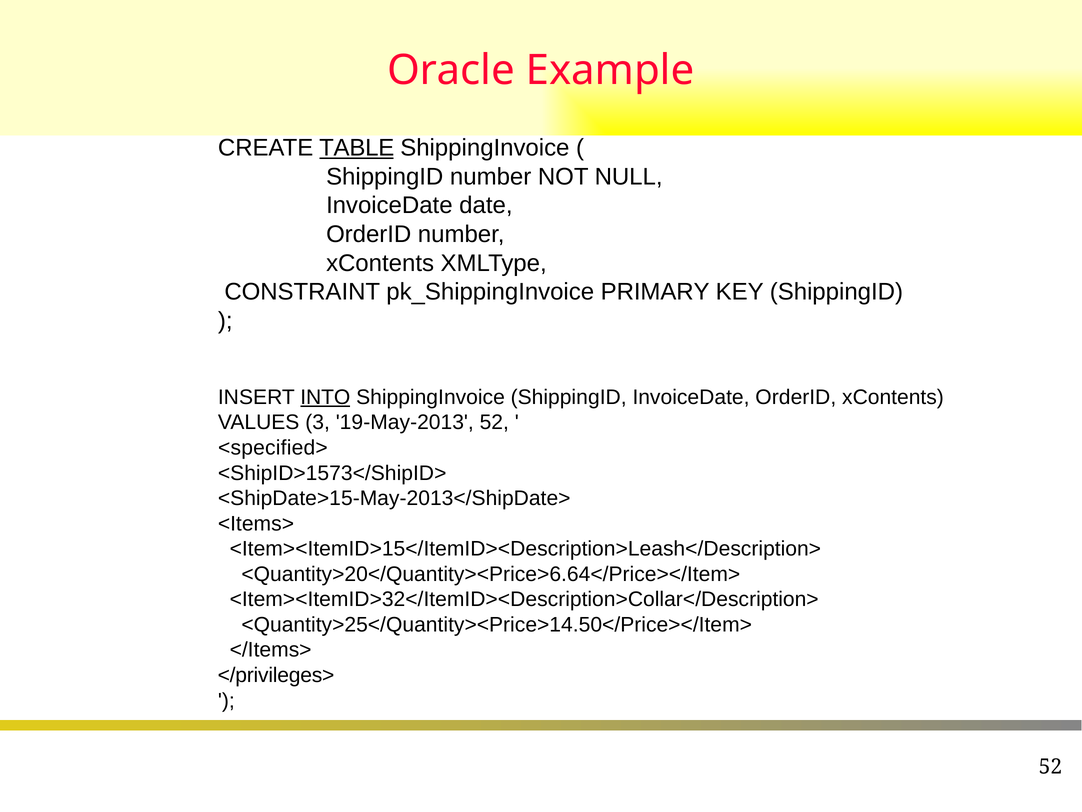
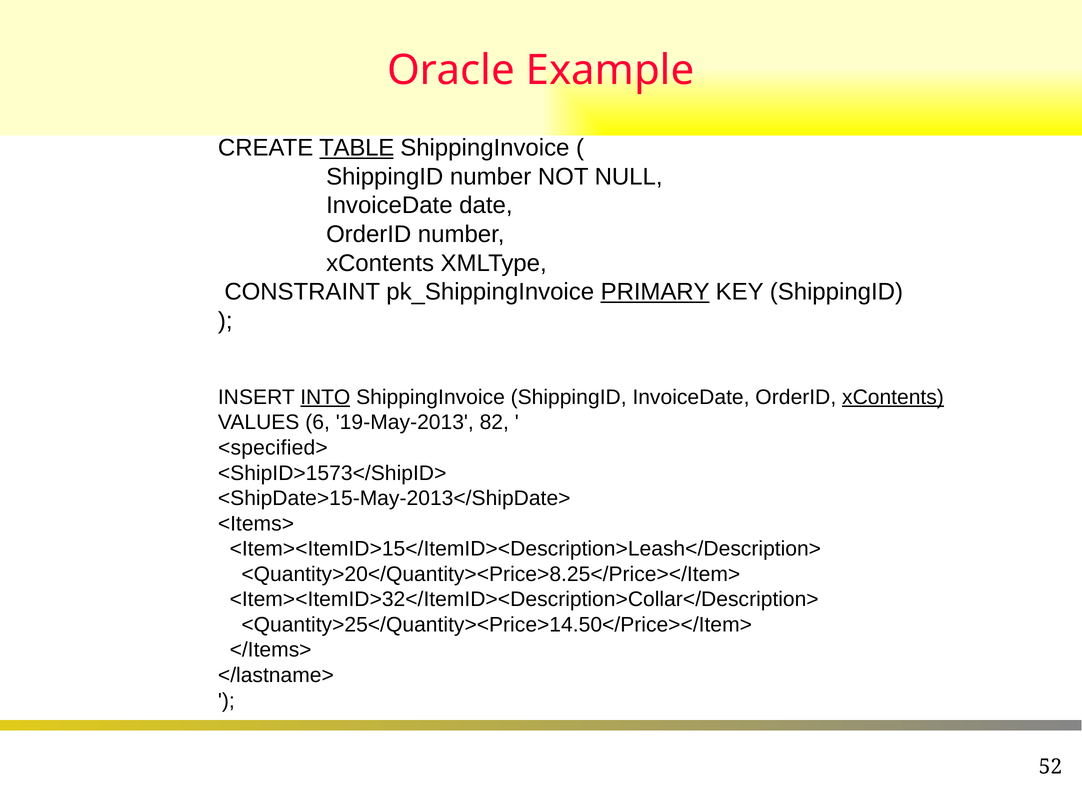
PRIMARY underline: none -> present (655, 292)
xContents underline: none -> present (893, 397)
3: 3 -> 6 (318, 422)
19-May-2013 52: 52 -> 82 (494, 422)
<Quantity>20</Quantity><Price>6.64</Price></Item>: <Quantity>20</Quantity><Price>6.64</Price></Item> -> <Quantity>20</Quantity><Price>8.25</Price></Item> (491, 574)
</privileges>: </privileges> -> </lastname> (276, 675)
